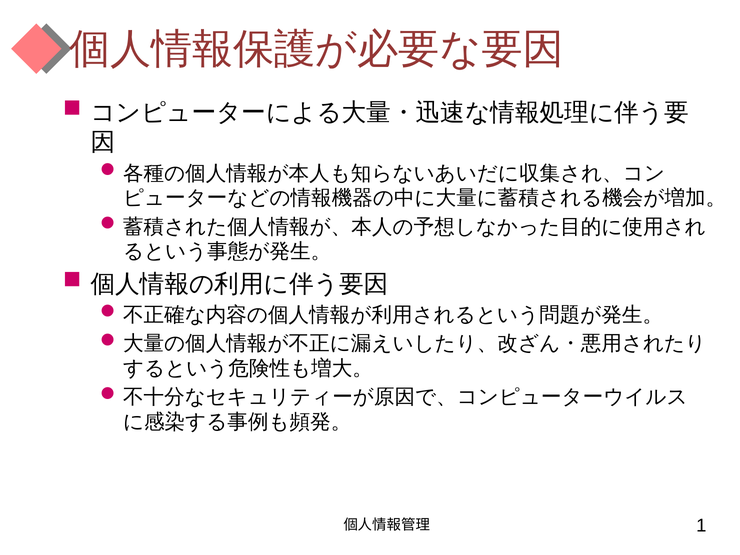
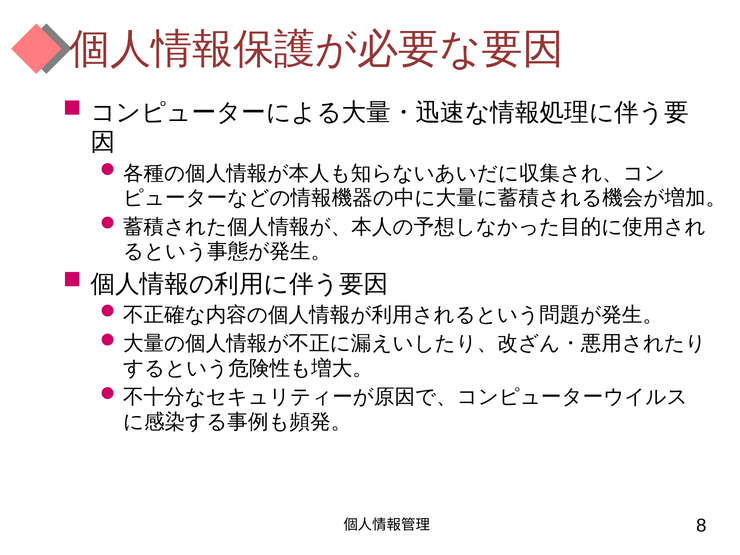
1: 1 -> 8 (701, 525)
